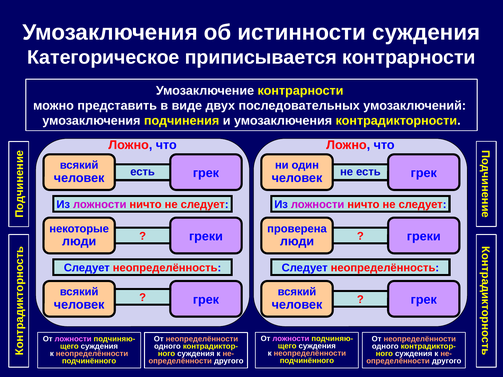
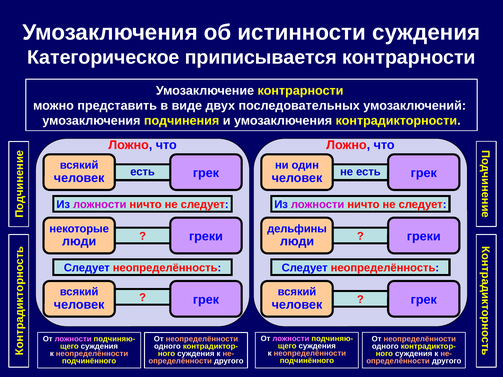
проверена: проверена -> дельфины (297, 229)
